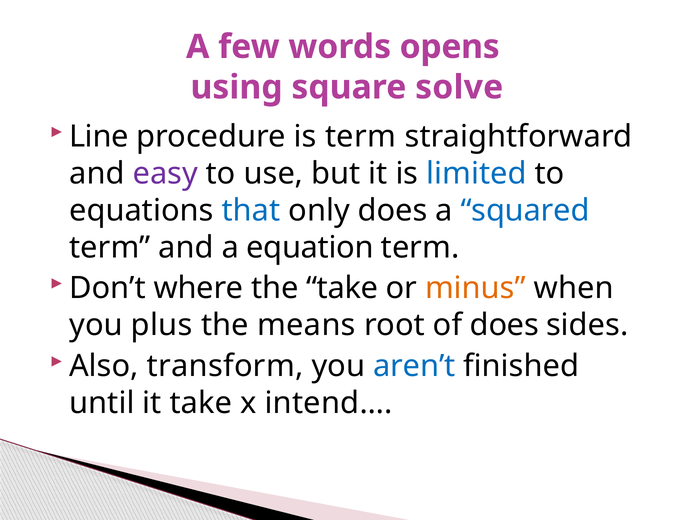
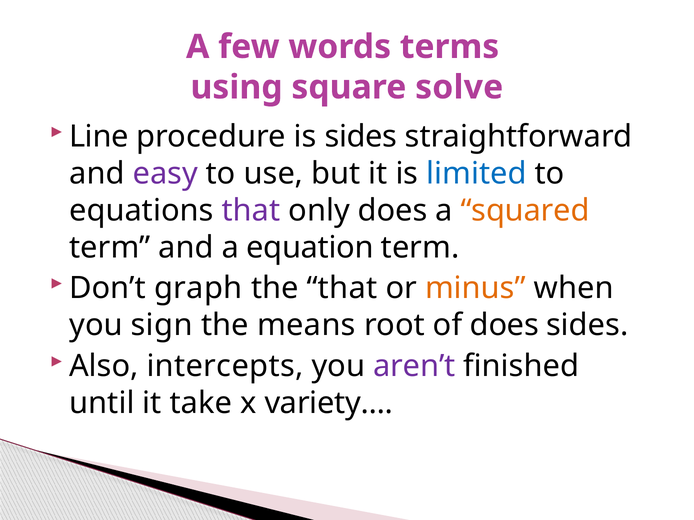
opens: opens -> terms (450, 47)
is term: term -> sides (361, 137)
that colour: blue -> purple (251, 211)
squared colour: blue -> orange (525, 211)
where: where -> graph (198, 288)
the take: take -> that (342, 288)
plus: plus -> sign (162, 325)
transform: transform -> intercepts (225, 366)
aren’t colour: blue -> purple (414, 366)
intend…: intend… -> variety… (329, 403)
